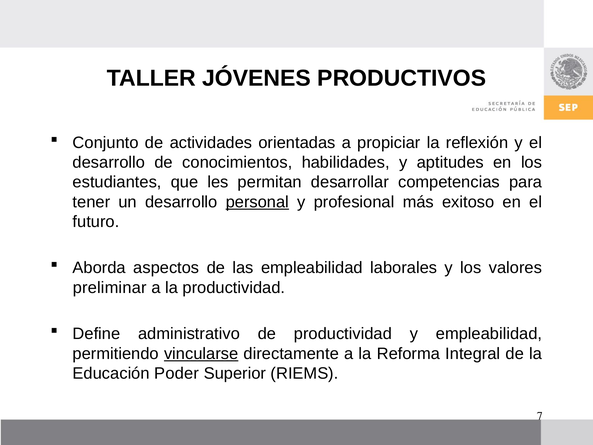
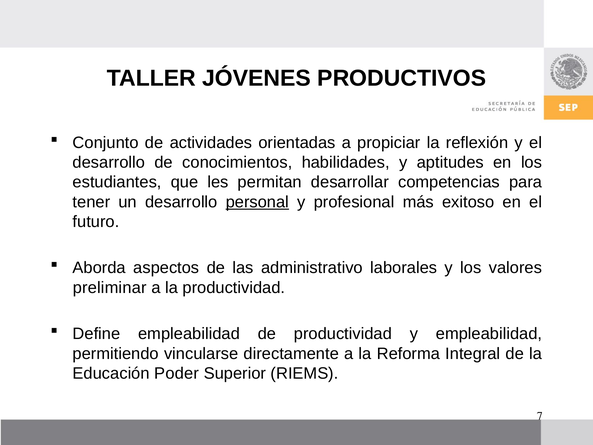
las empleabilidad: empleabilidad -> administrativo (312, 268)
Define administrativo: administrativo -> empleabilidad (189, 334)
vincularse underline: present -> none (201, 353)
